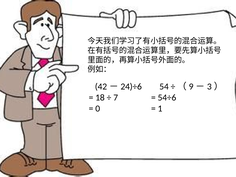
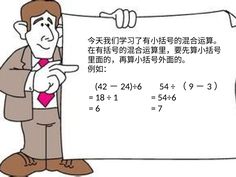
7: 7 -> 1 (116, 98)
0: 0 -> 6 (98, 109)
1: 1 -> 7 (160, 109)
